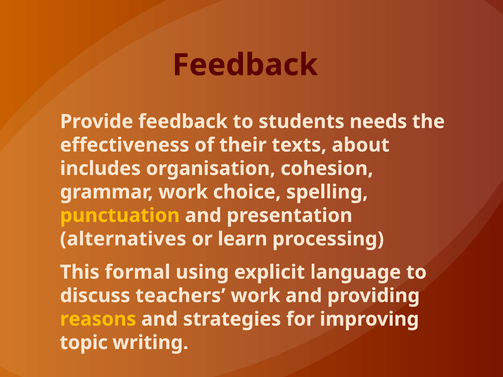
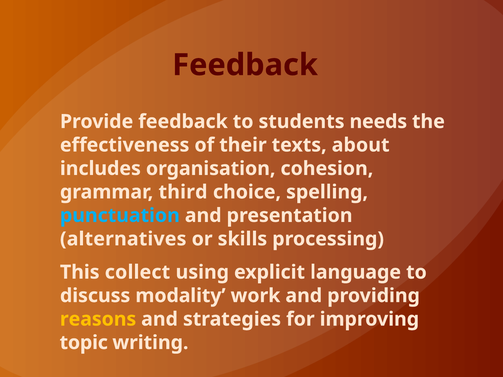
grammar work: work -> third (183, 192)
punctuation colour: yellow -> light blue (120, 216)
learn: learn -> skills (242, 239)
formal: formal -> collect (137, 272)
teachers: teachers -> modality (180, 296)
